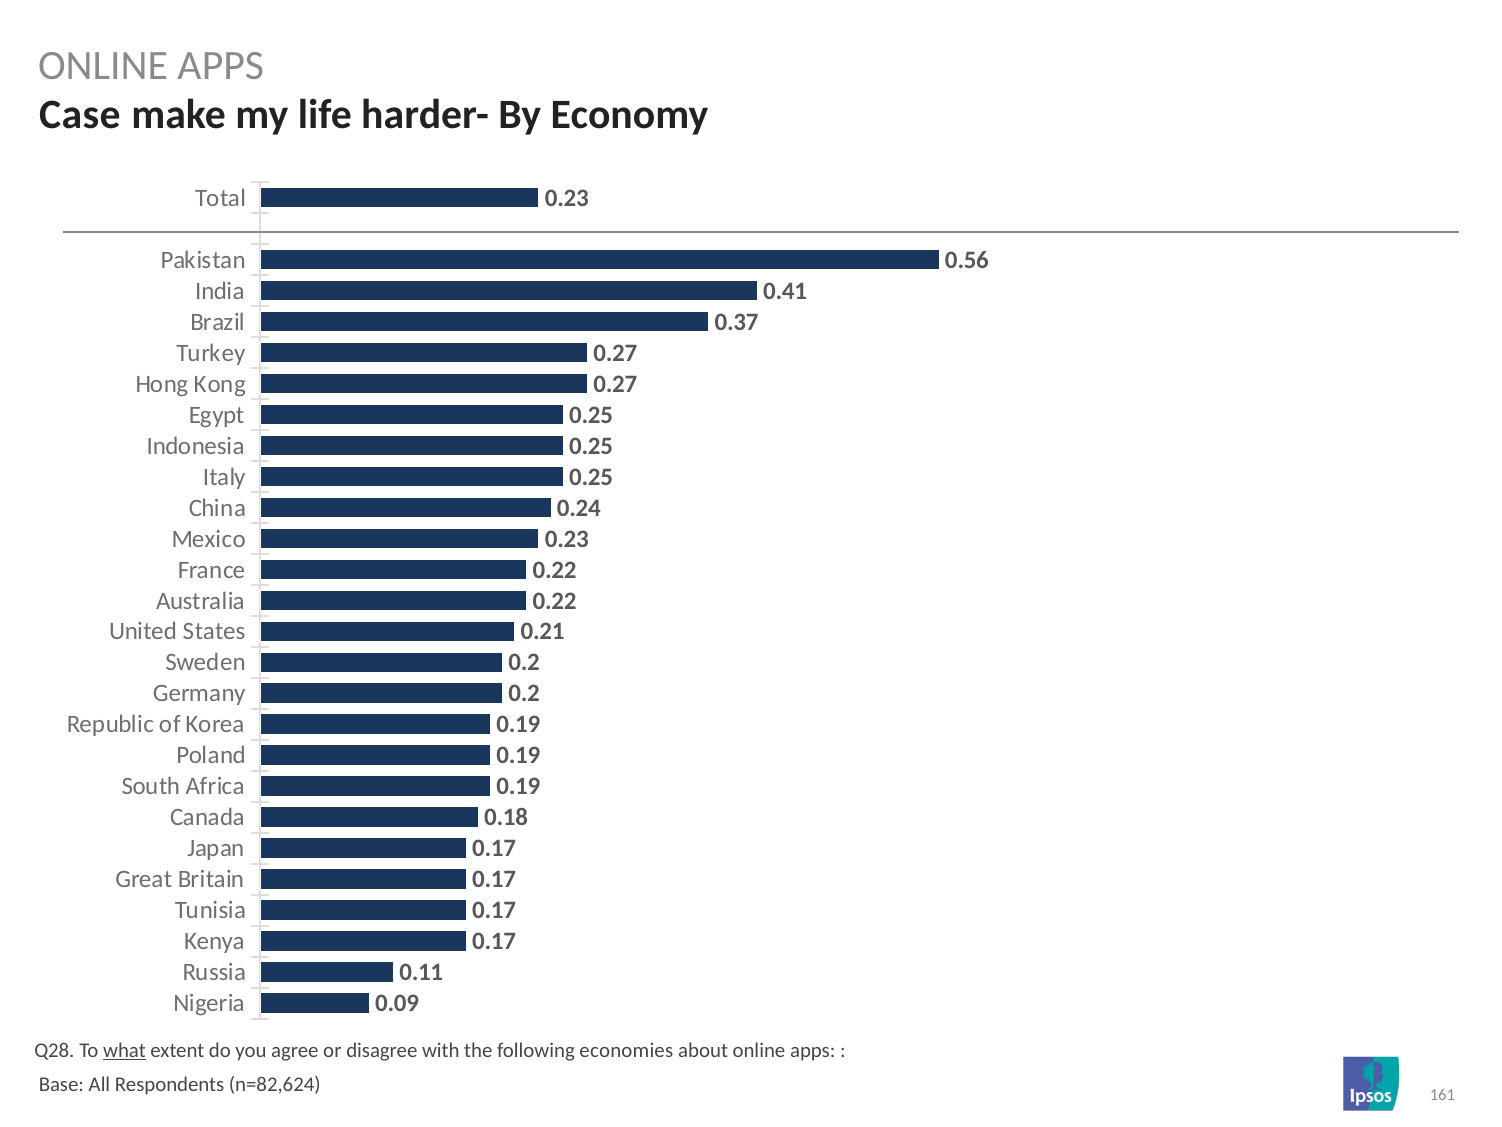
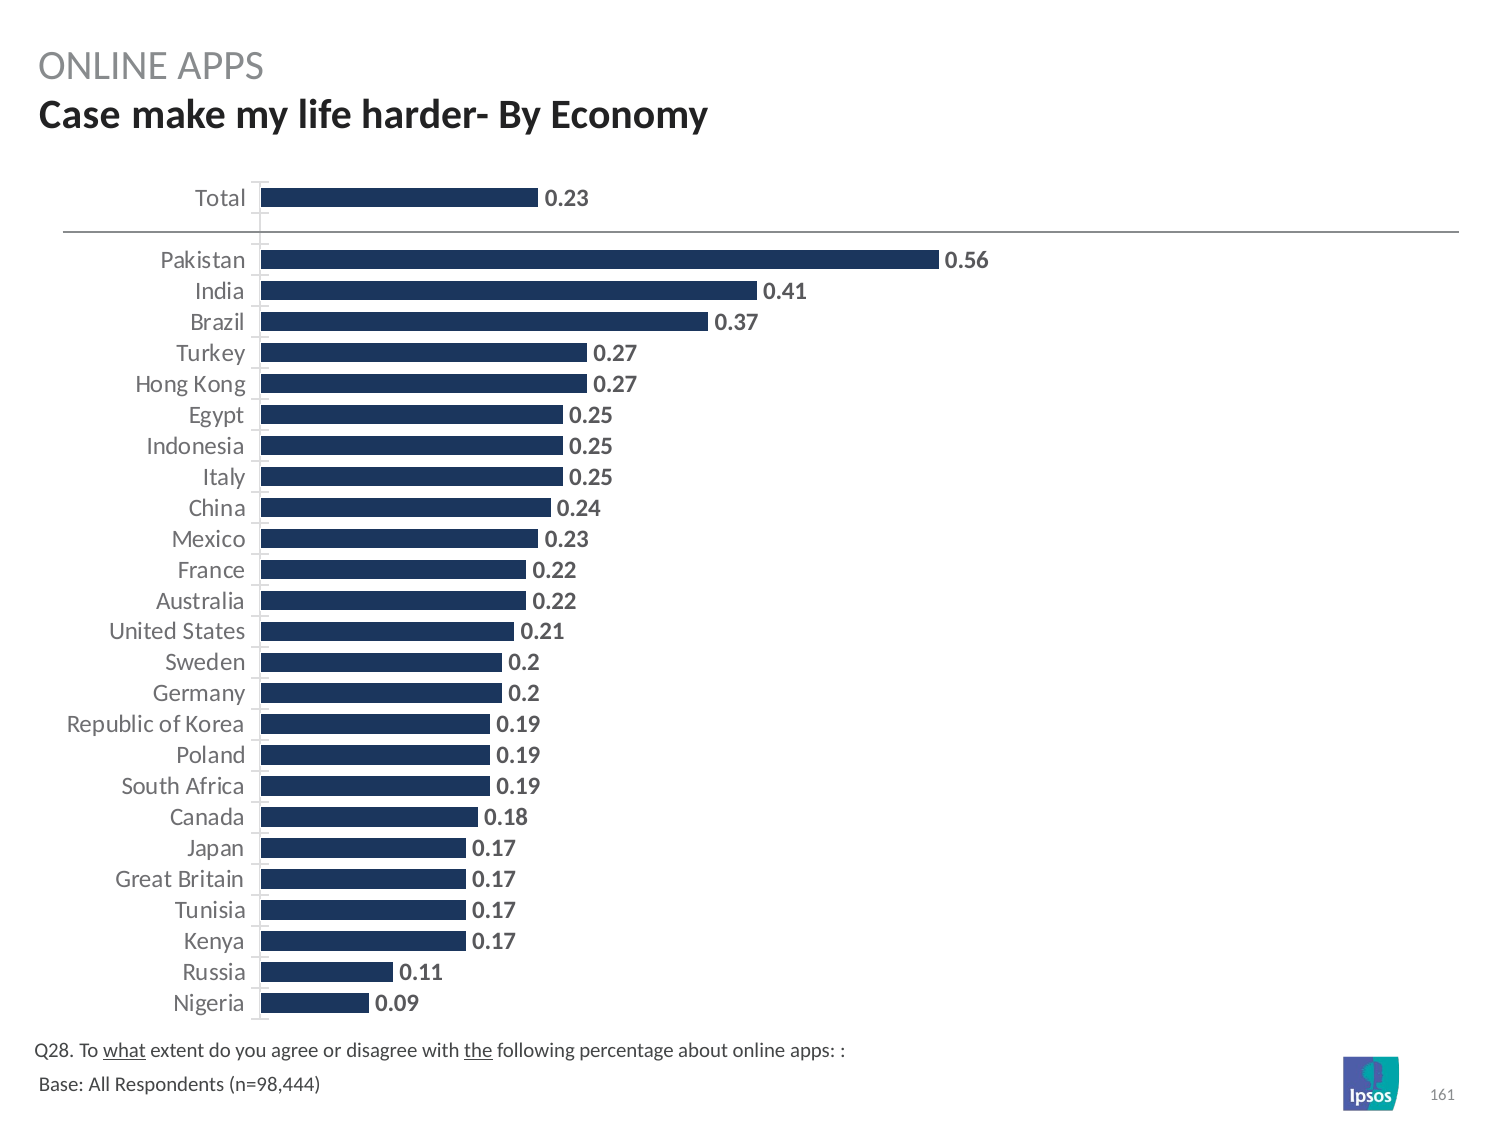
the underline: none -> present (478, 1050)
economies: economies -> percentage (627, 1050)
n=82,624: n=82,624 -> n=98,444 (275, 1084)
